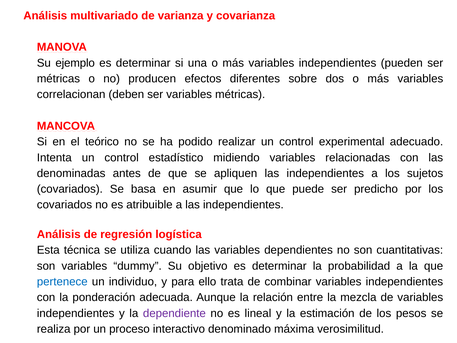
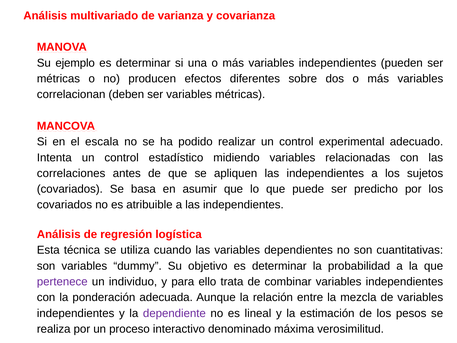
teórico: teórico -> escala (102, 142)
denominadas: denominadas -> correlaciones (71, 173)
pertenece colour: blue -> purple (62, 281)
